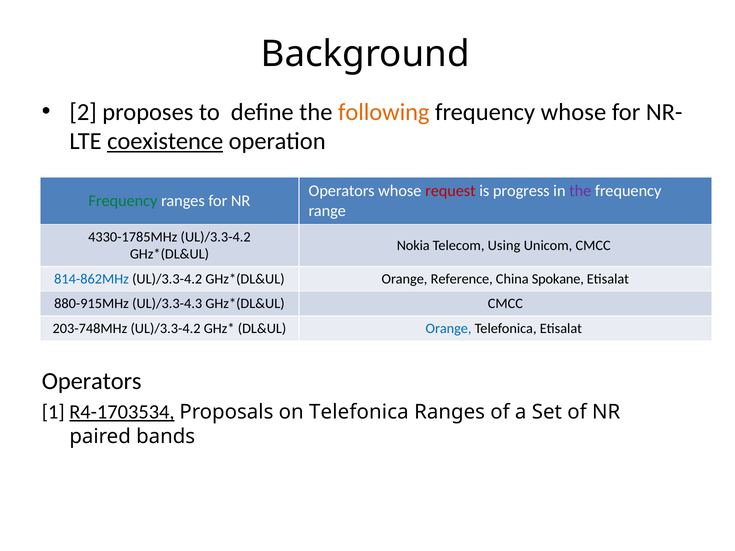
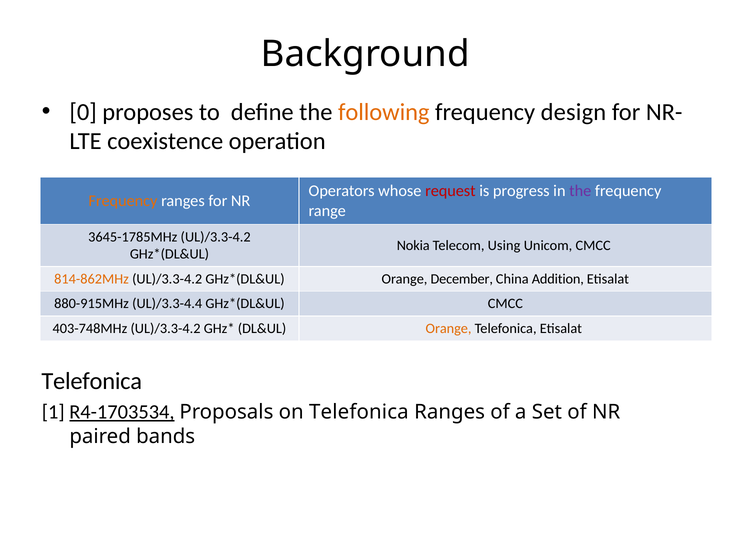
2: 2 -> 0 (83, 112)
frequency whose: whose -> design (573, 112)
coexistence underline: present -> none (165, 141)
Frequency colour: green -> orange (123, 201)
4330-1785MHz: 4330-1785MHz -> 3645-1785MHz (133, 237)
814-862MHz colour: blue -> orange (92, 279)
Reference: Reference -> December (462, 279)
Spokane: Spokane -> Addition (558, 279)
UL)/3.3-4.3: UL)/3.3-4.3 -> UL)/3.3-4.4 (167, 304)
203-748MHz: 203-748MHz -> 403-748MHz (90, 329)
Orange colour: blue -> orange (449, 329)
Operators: Operators -> Telefonica (92, 381)
